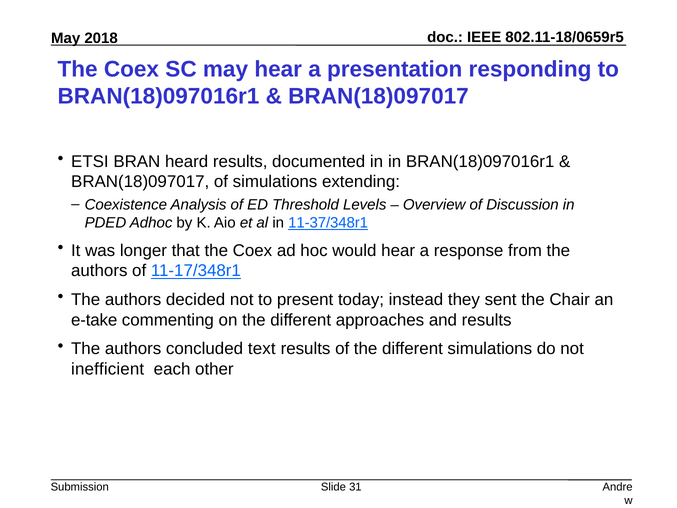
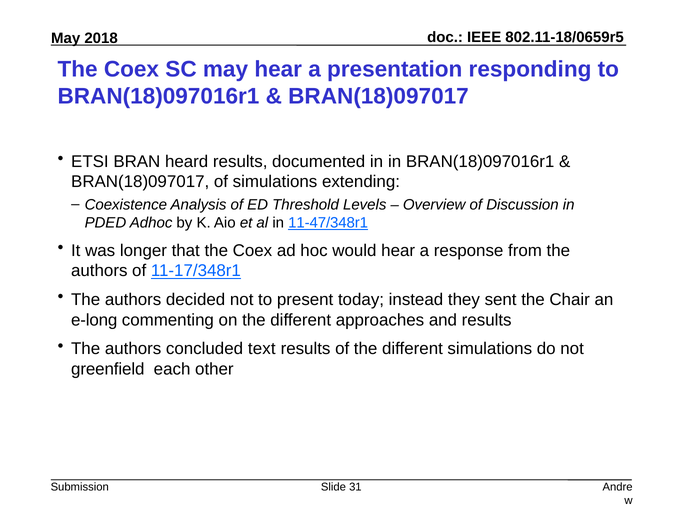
11-37/348r1: 11-37/348r1 -> 11-47/348r1 (328, 223)
e-take: e-take -> e-long (94, 320)
inefficient: inefficient -> greenfield (108, 369)
